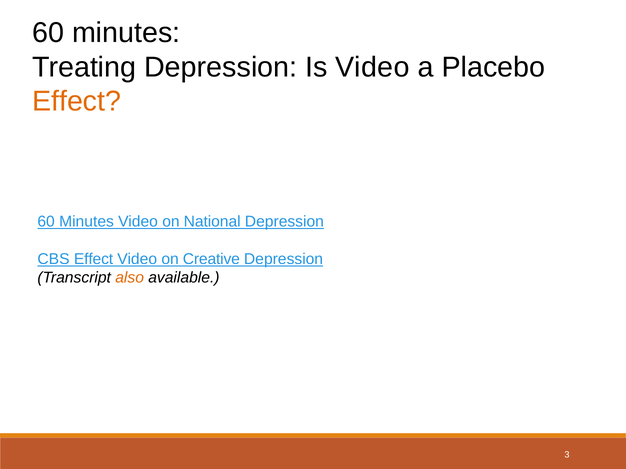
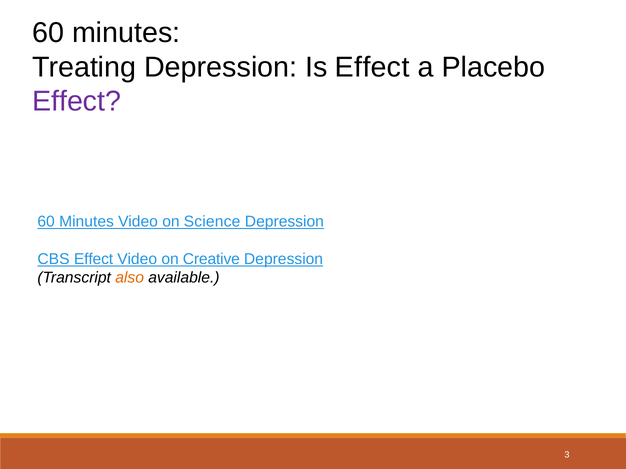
Is Video: Video -> Effect (372, 67)
Effect colour: orange -> purple (77, 102)
National: National -> Science (212, 222)
